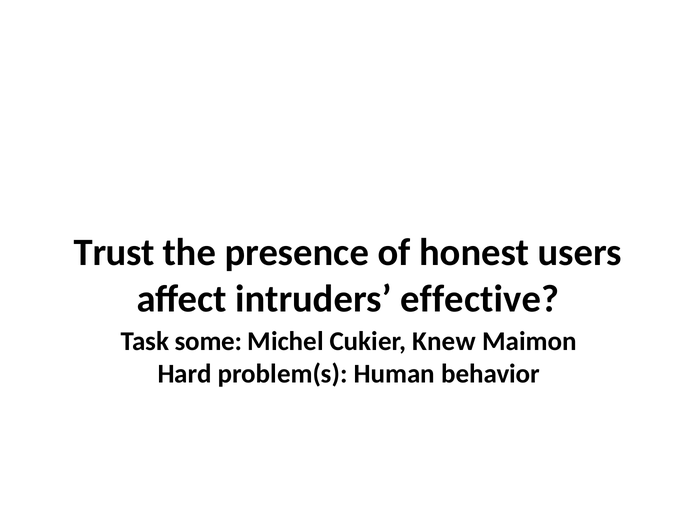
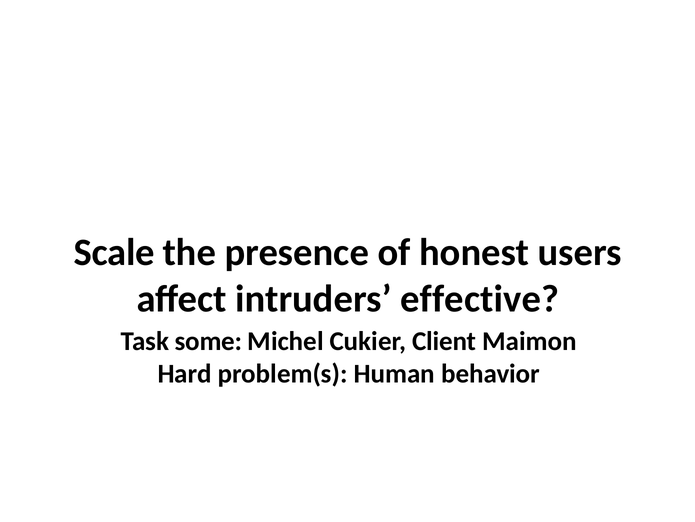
Trust: Trust -> Scale (114, 252)
Knew: Knew -> Client (444, 341)
